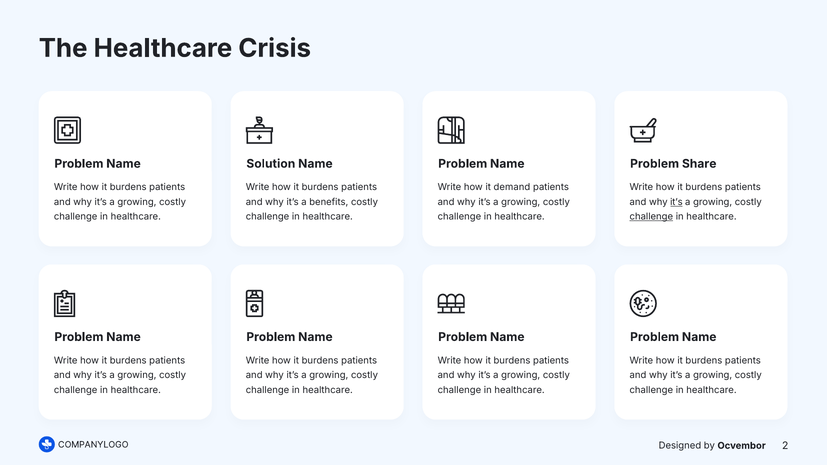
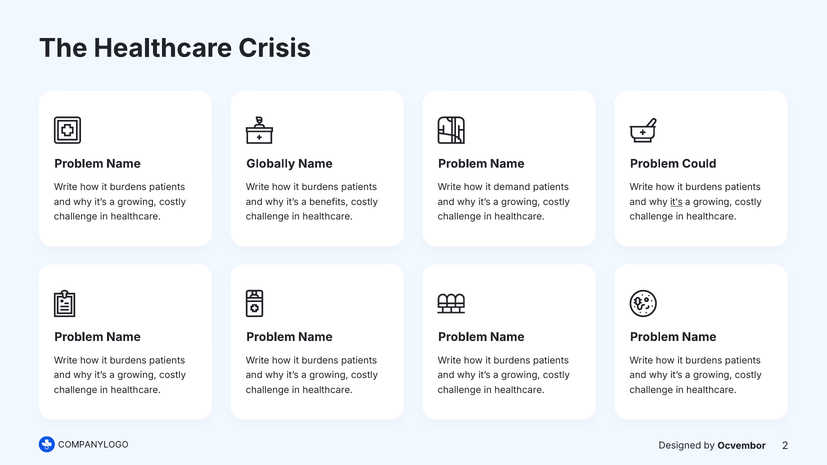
Solution: Solution -> Globally (271, 164)
Share: Share -> Could (699, 164)
challenge underline: present -> none (651, 217)
